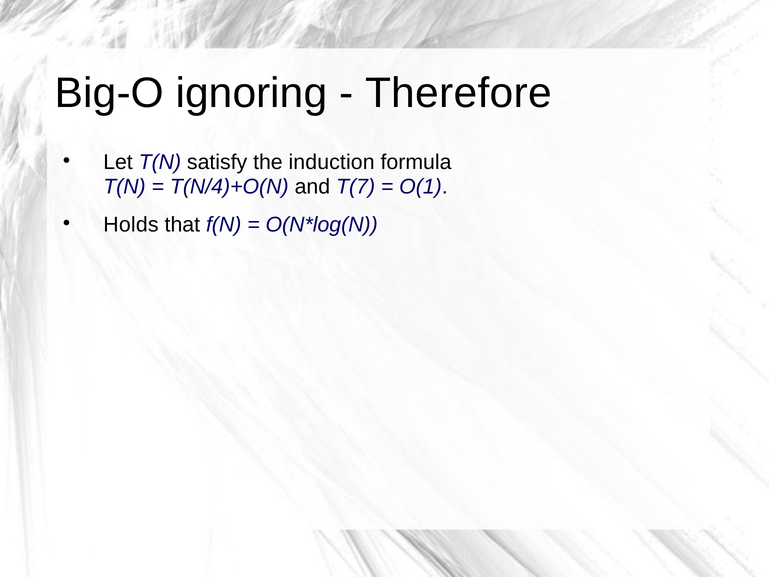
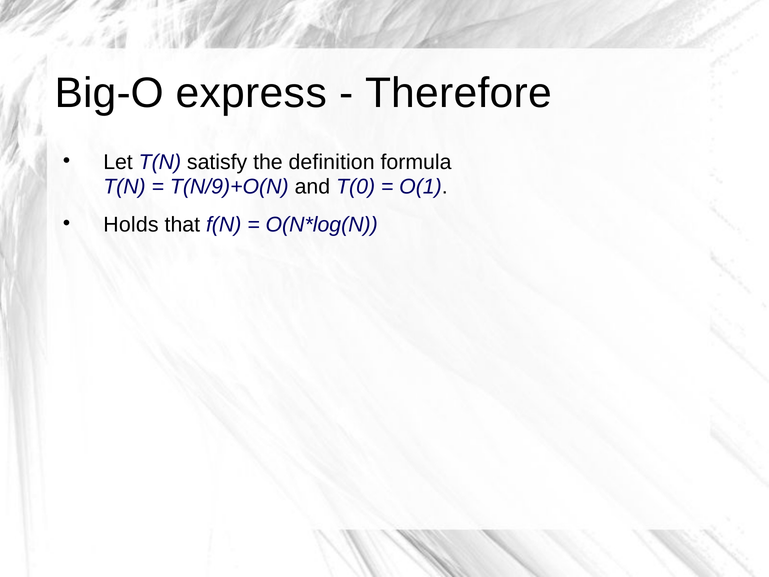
ignoring: ignoring -> express (251, 93)
induction: induction -> definition (332, 162)
T(N/4)+O(N: T(N/4)+O(N -> T(N/9)+O(N (229, 186)
T(7: T(7 -> T(0 (356, 186)
